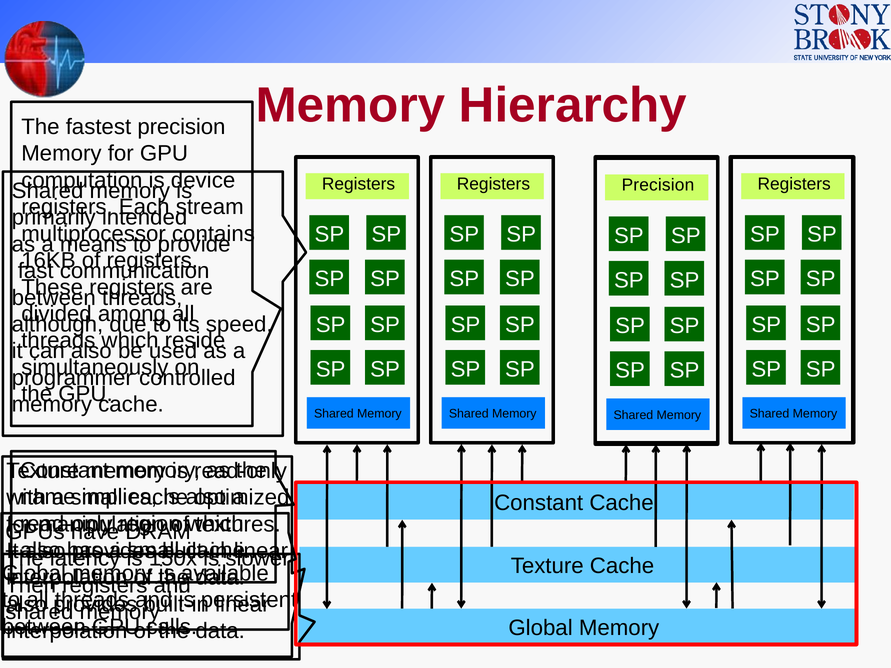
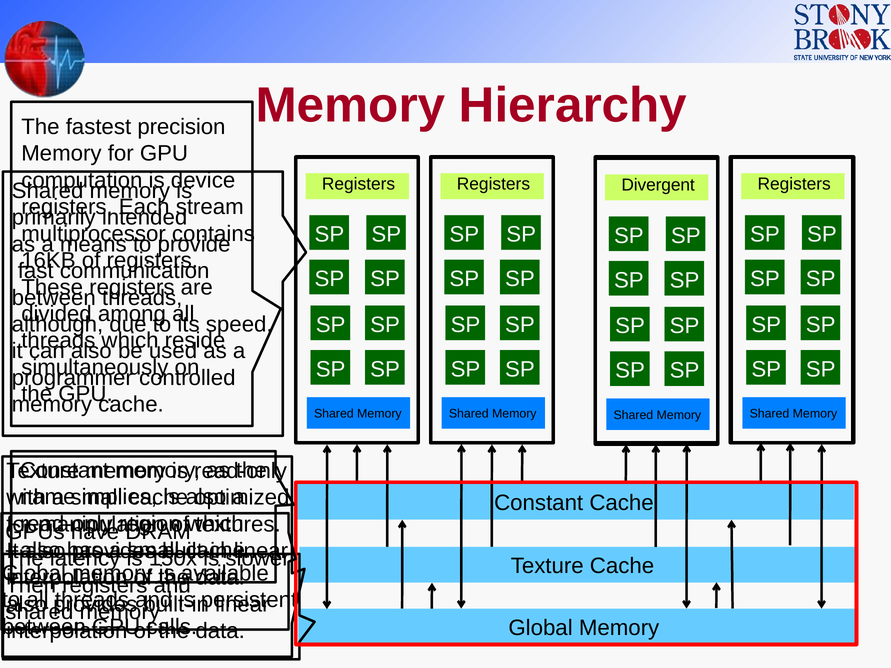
Precision: Precision -> Divergent (658, 185)
